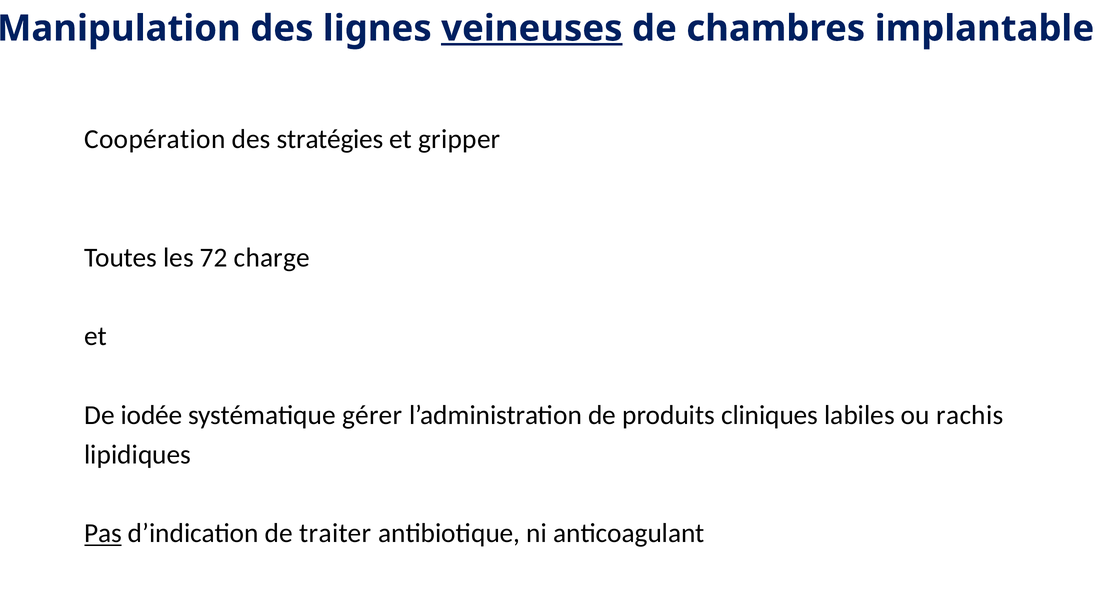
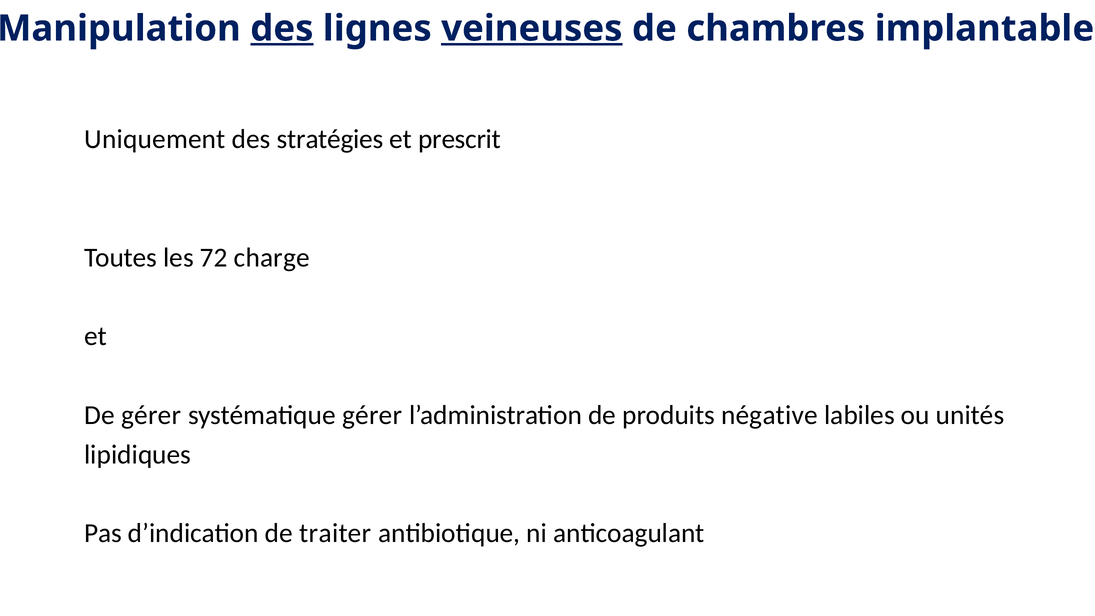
des underline: none -> present (282, 28)
Coopération: Coopération -> Uniquement (155, 139)
gripper: gripper -> prescrit (460, 139)
De iodée: iodée -> gérer (151, 415)
cliniques: cliniques -> négative (769, 415)
rachis: rachis -> unités (970, 415)
Pas underline: present -> none (103, 533)
